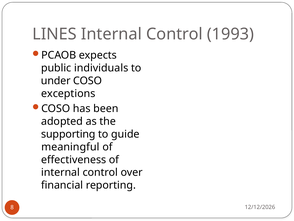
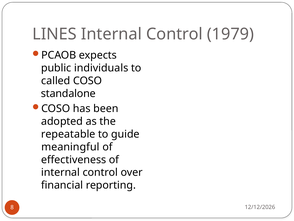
1993: 1993 -> 1979 (230, 34)
under: under -> called (56, 81)
exceptions: exceptions -> standalone (68, 93)
supporting: supporting -> repeatable (68, 134)
